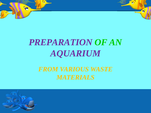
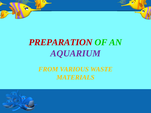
PREPARATION colour: purple -> red (61, 42)
